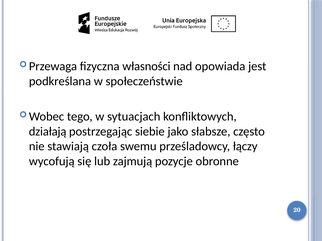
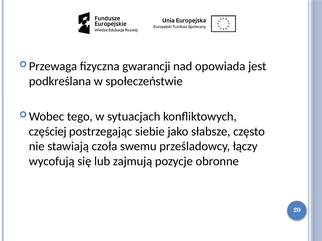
własności: własności -> gwarancji (146, 66)
działają: działają -> częściej (48, 132)
